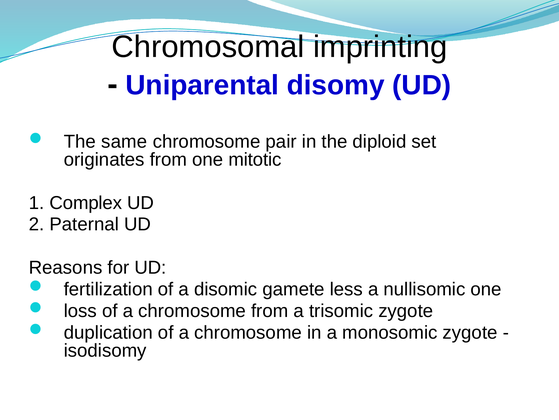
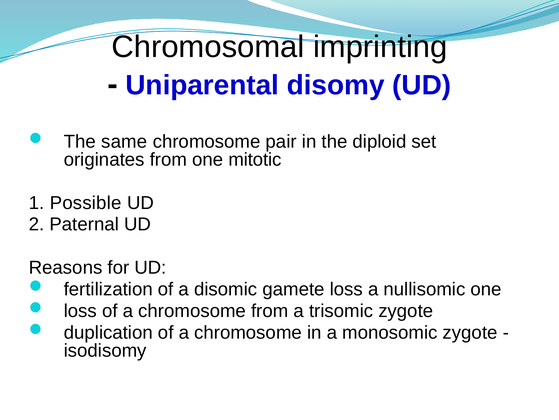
Complex: Complex -> Possible (86, 202)
gamete less: less -> loss (346, 289)
